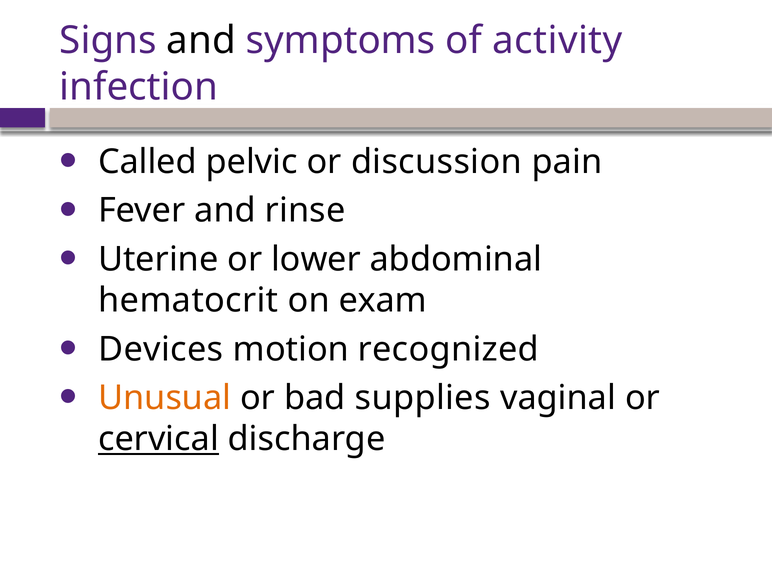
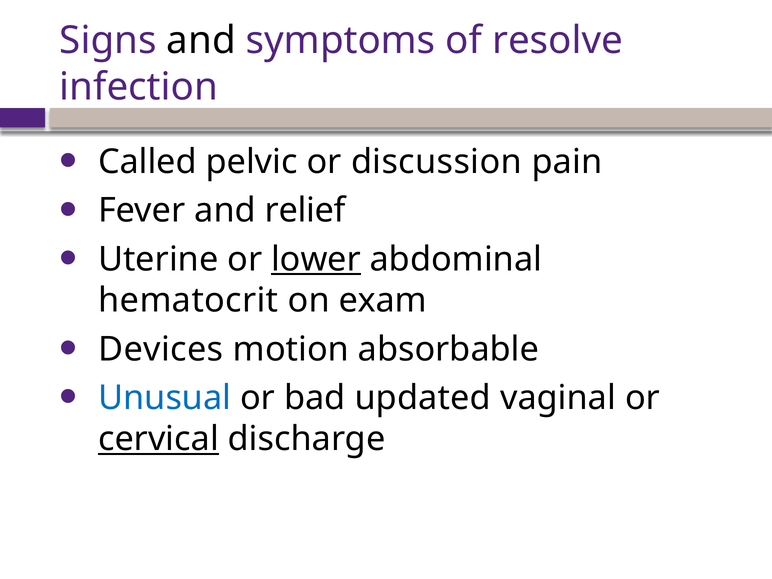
activity: activity -> resolve (558, 41)
rinse: rinse -> relief (305, 211)
lower underline: none -> present (316, 259)
recognized: recognized -> absorbable (448, 349)
Unusual colour: orange -> blue (165, 398)
supplies: supplies -> updated (423, 398)
